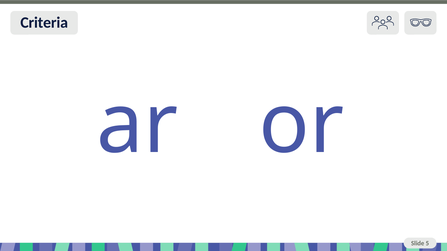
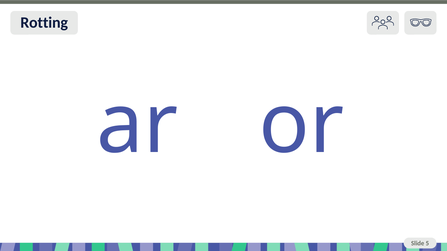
Criteria: Criteria -> Rotting (44, 23)
